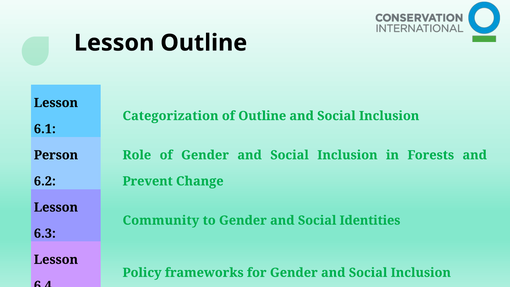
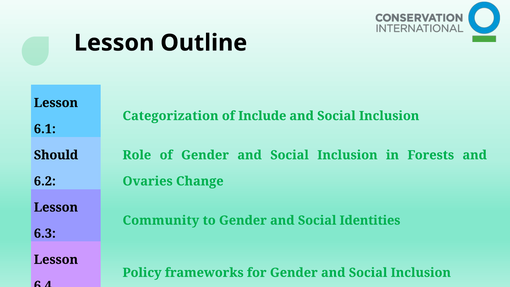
of Outline: Outline -> Include (262, 116)
Person: Person -> Should (56, 155)
Prevent: Prevent -> Ovaries (148, 181)
